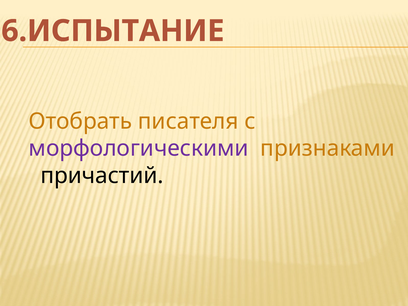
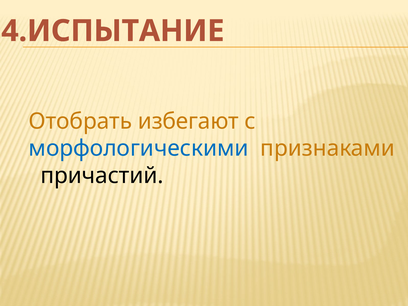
6.ИСПЫТАНИЕ: 6.ИСПЫТАНИЕ -> 4.ИСПЫТАНИЕ (113, 31)
писателя: писателя -> избегают (188, 121)
морфологическими colour: purple -> blue (139, 148)
